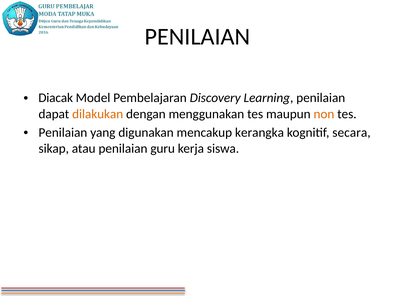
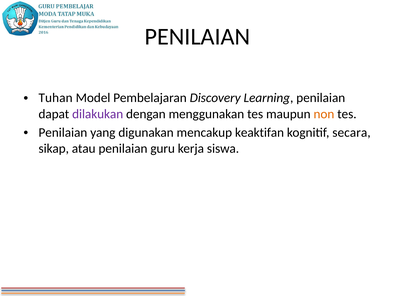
Diacak: Diacak -> Tuhan (56, 98)
dilakukan colour: orange -> purple (98, 114)
kerangka: kerangka -> keaktifan (260, 133)
